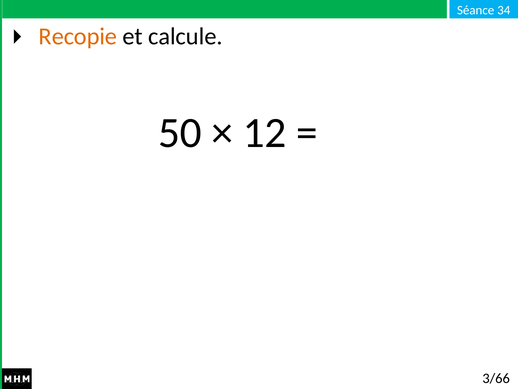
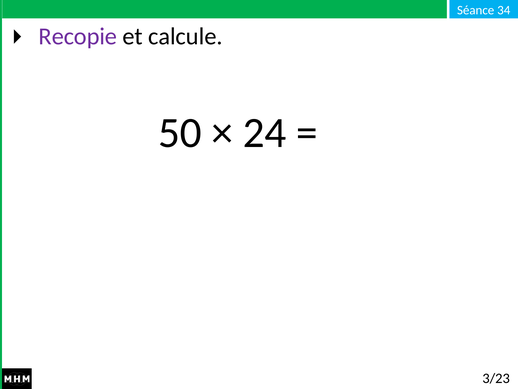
Recopie colour: orange -> purple (78, 36)
12: 12 -> 24 (265, 133)
3/66: 3/66 -> 3/23 (496, 378)
